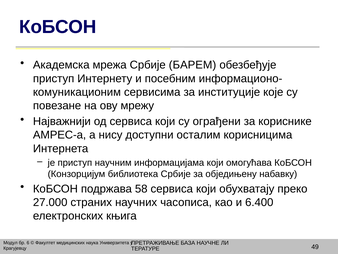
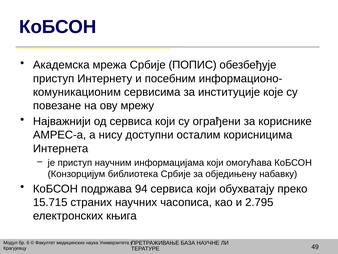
БАРЕМ: БАРЕМ -> ПОПИС (193, 65)
58: 58 -> 94 (141, 188)
27.000: 27.000 -> 15.715 (50, 202)
6.400: 6.400 -> 2.795 (259, 202)
